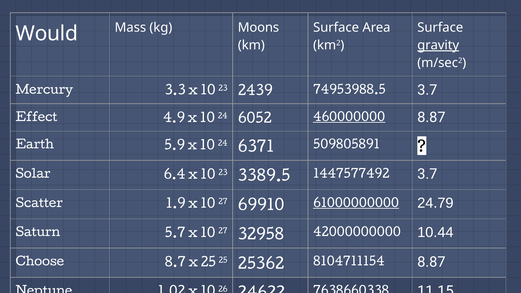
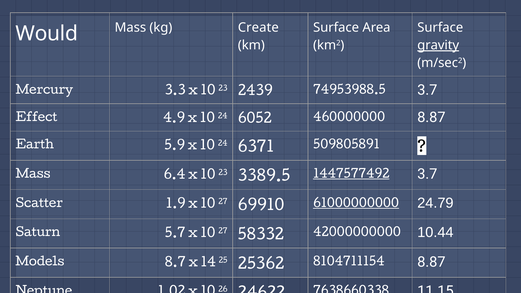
Moons: Moons -> Create (258, 27)
460000000 underline: present -> none (349, 117)
Solar: Solar -> Mass (33, 174)
1447577492 underline: none -> present (351, 174)
32958: 32958 -> 58332 (261, 235)
Choose: Choose -> Models (40, 262)
x 25: 25 -> 14 (208, 262)
